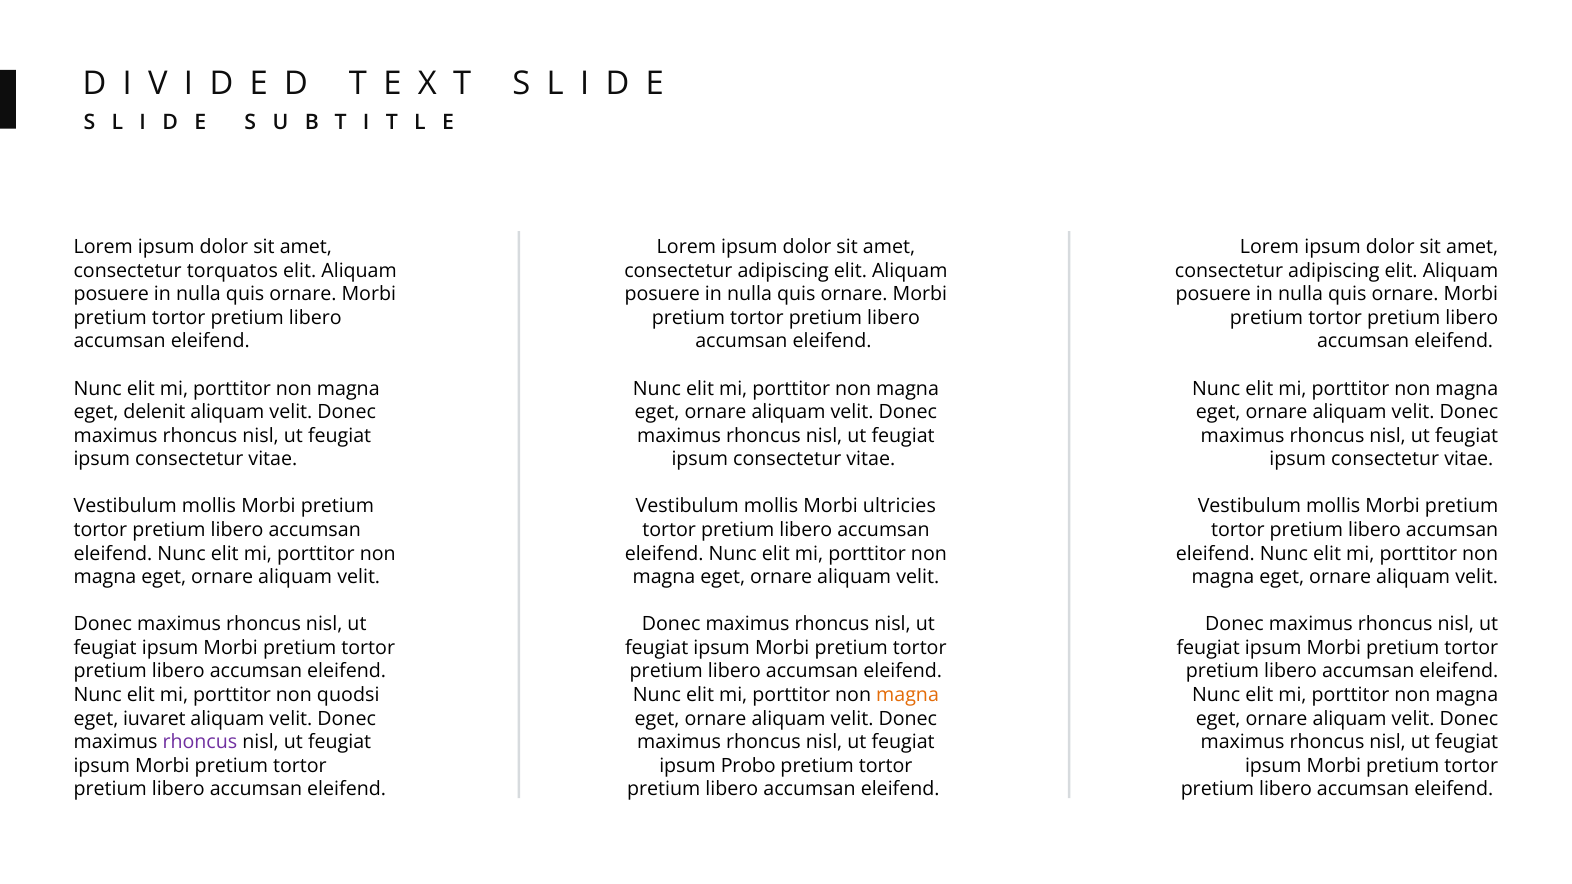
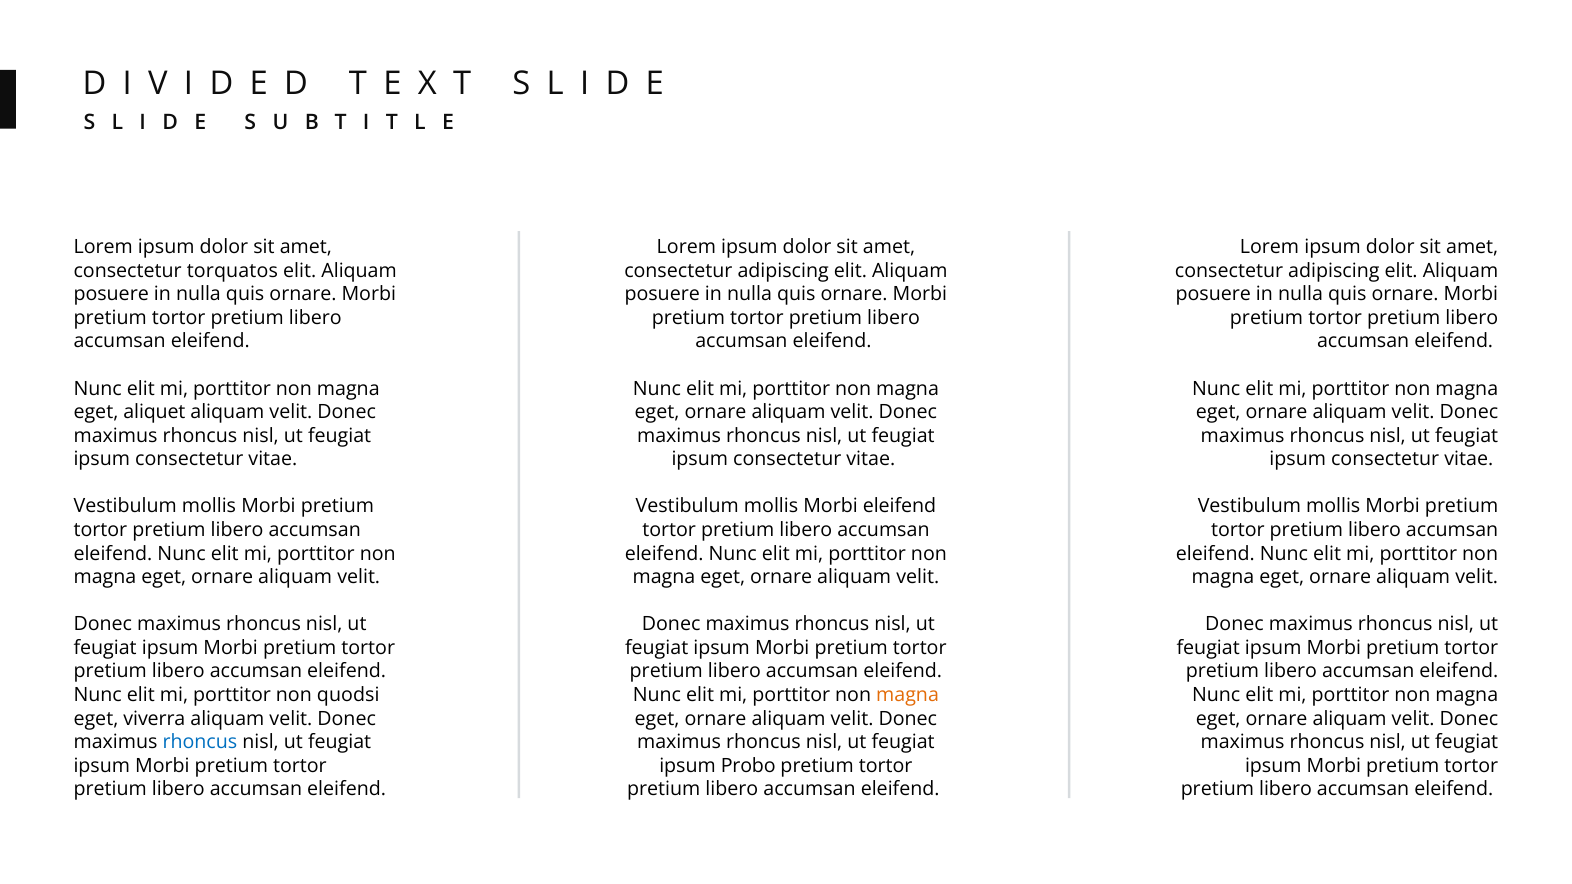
delenit: delenit -> aliquet (154, 412)
Morbi ultricies: ultricies -> eleifend (900, 507)
iuvaret: iuvaret -> viverra (154, 719)
rhoncus colour: purple -> blue (200, 742)
